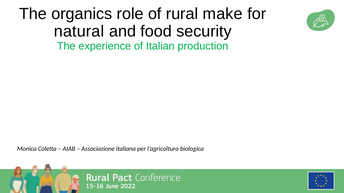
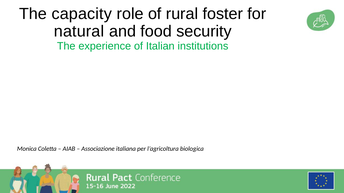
organics: organics -> capacity (82, 14)
make: make -> foster (223, 14)
production: production -> institutions (203, 46)
